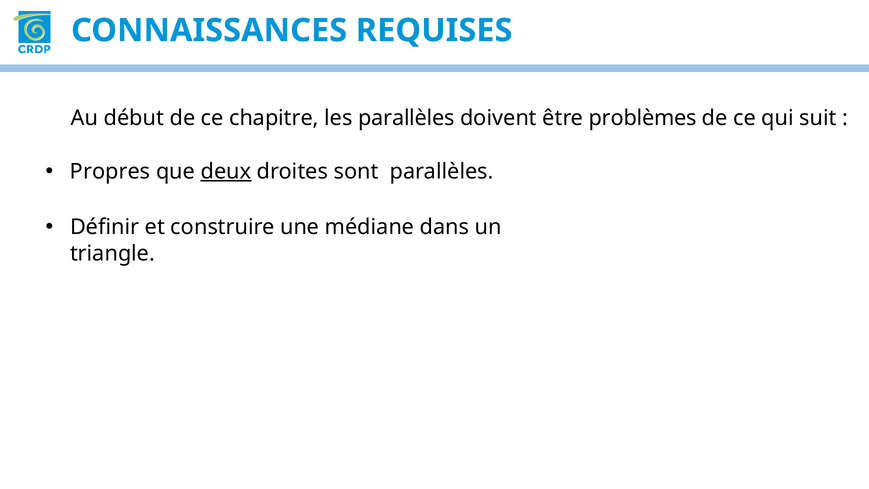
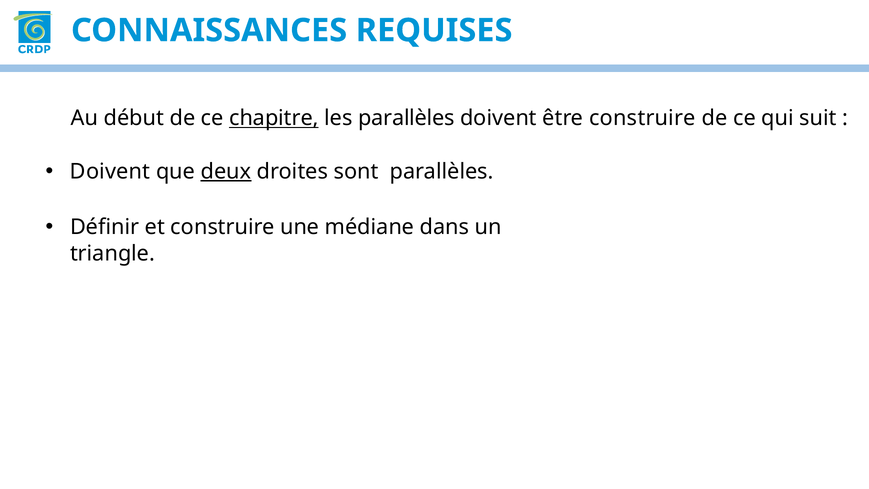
chapitre underline: none -> present (274, 118)
être problèmes: problèmes -> construire (642, 118)
Propres: Propres -> Doivent (110, 171)
